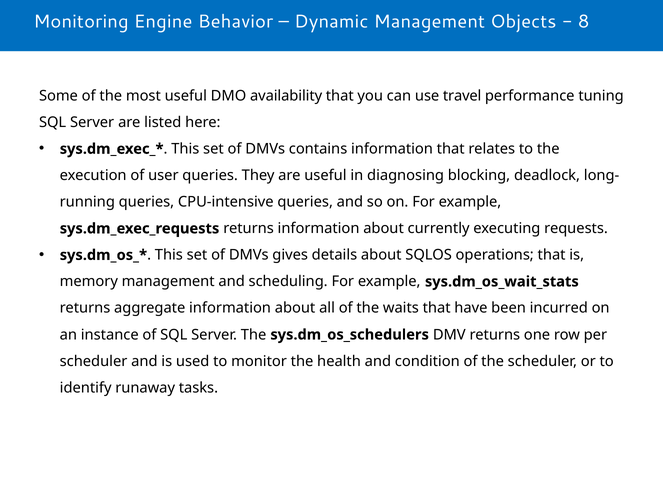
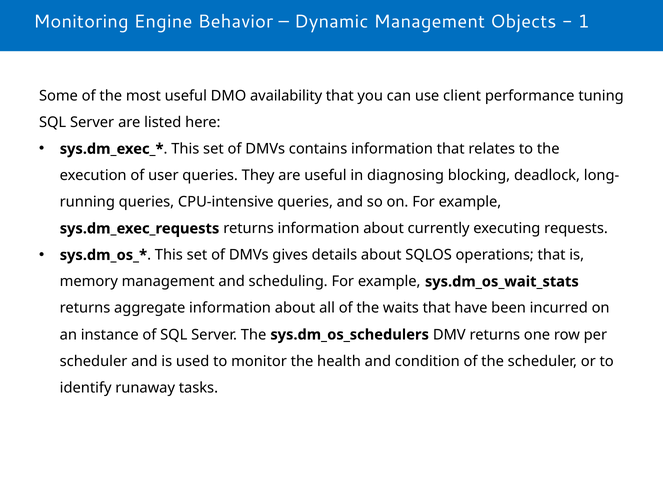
8: 8 -> 1 (584, 21)
travel: travel -> client (462, 96)
